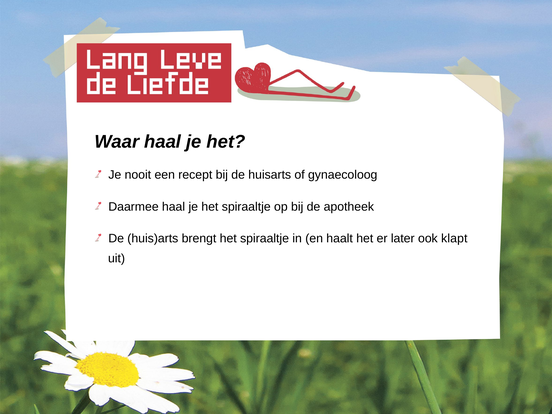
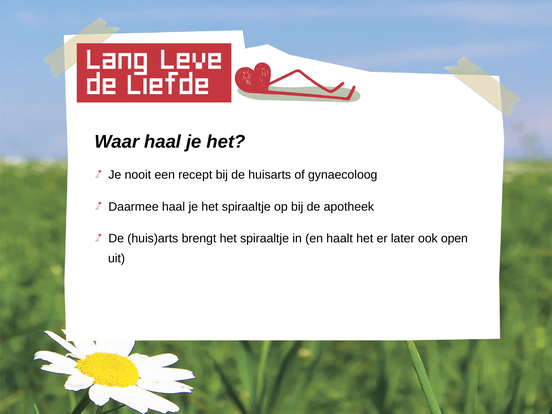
klapt: klapt -> open (454, 239)
